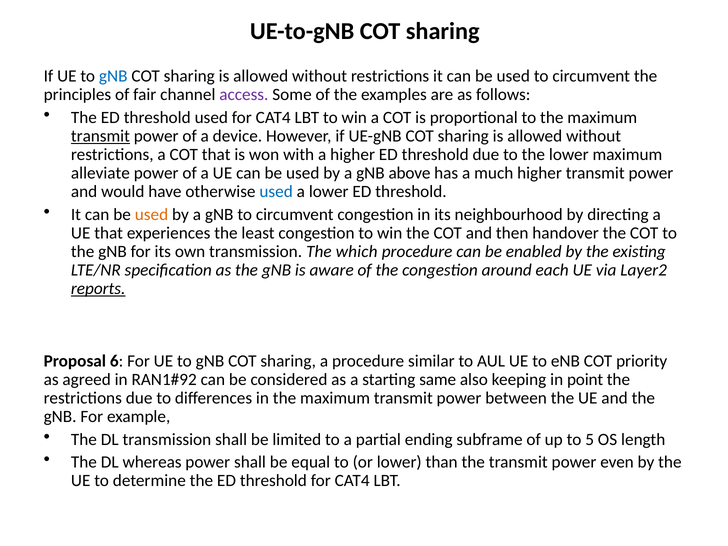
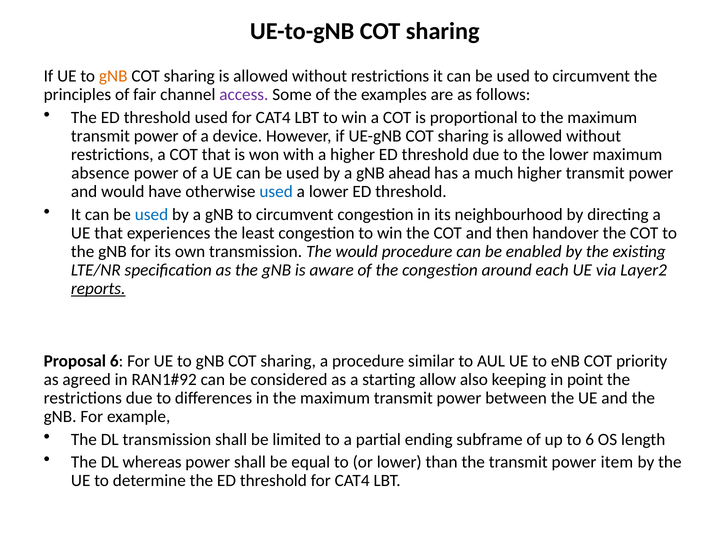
gNB colour: blue -> orange (113, 76)
transmit underline: present -> none (100, 136)
alleviate: alleviate -> absence (100, 173)
above: above -> ahead (409, 173)
used colour: orange -> blue (151, 214)
The which: which -> would (357, 252)
same: same -> allow (438, 380)
to 5: 5 -> 6 (590, 439)
even: even -> item (617, 462)
